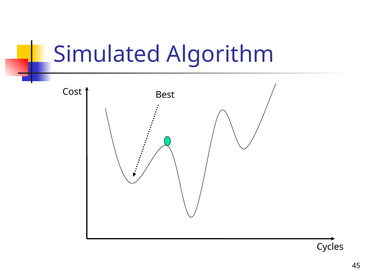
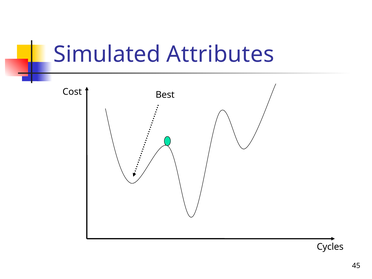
Algorithm: Algorithm -> Attributes (220, 54)
